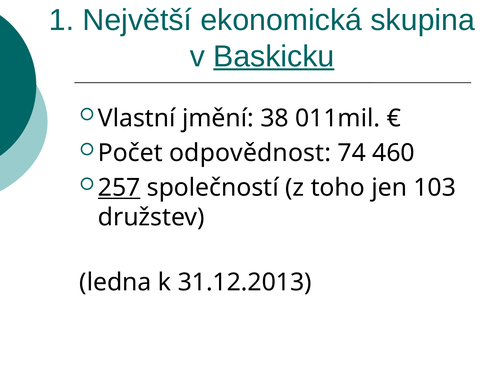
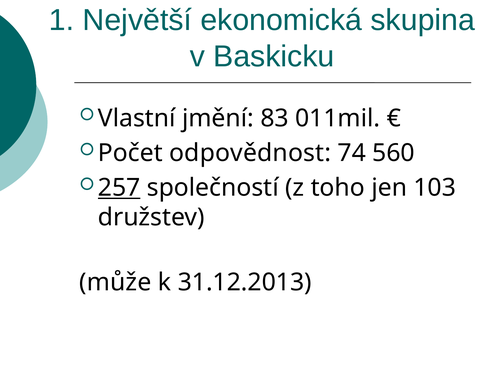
Baskicku underline: present -> none (274, 56)
38: 38 -> 83 (275, 118)
460: 460 -> 560 (394, 153)
ledna: ledna -> může (115, 282)
